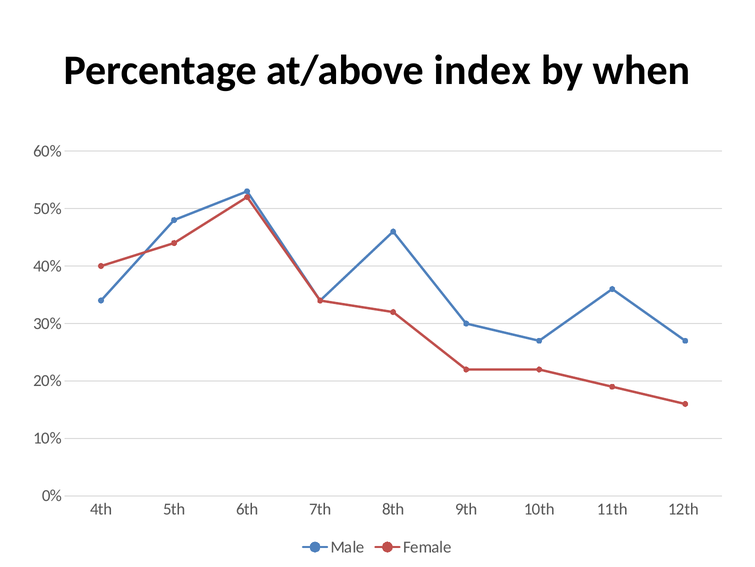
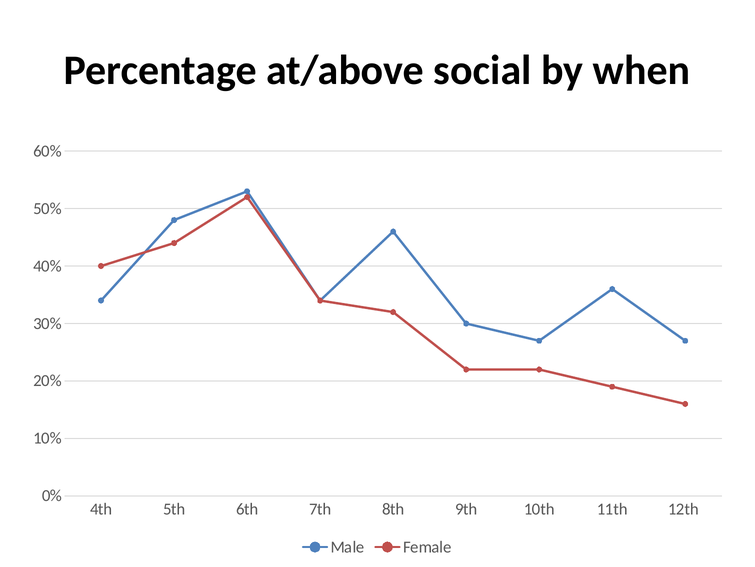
index: index -> social (482, 70)
